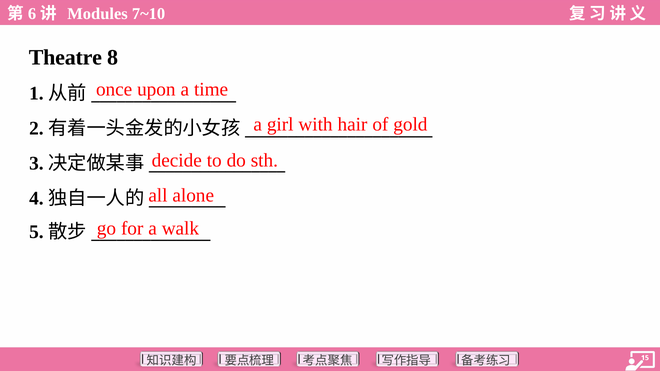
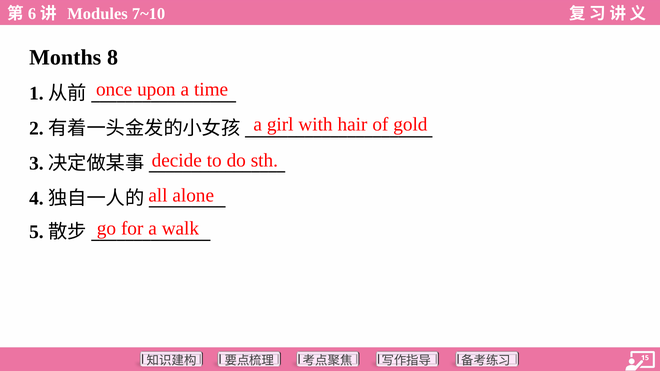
Theatre: Theatre -> Months (65, 58)
